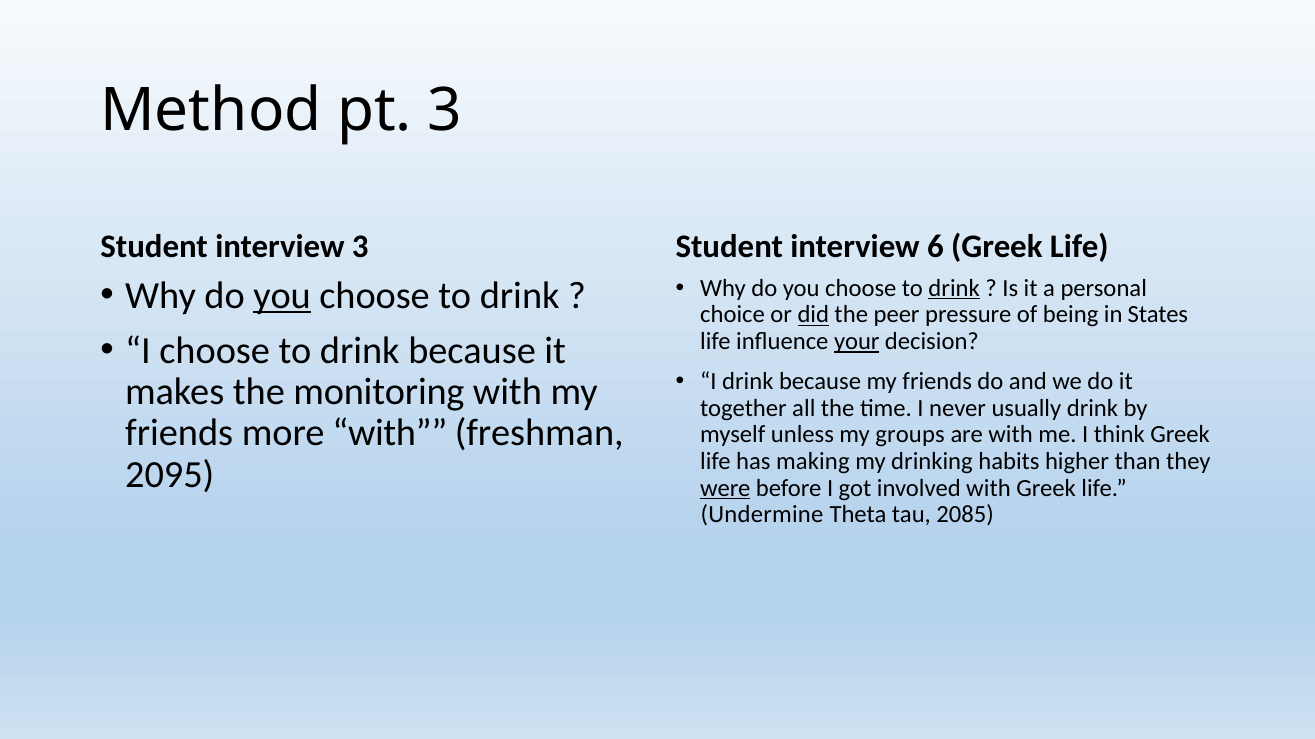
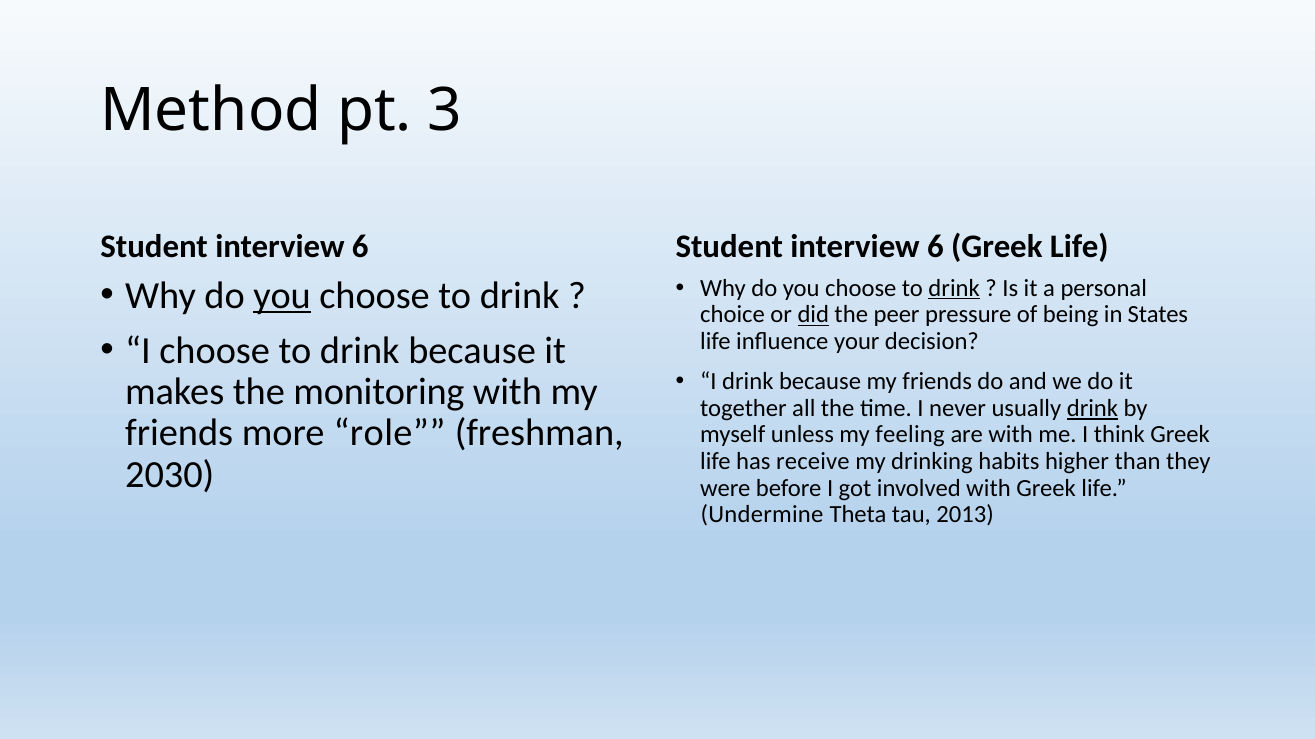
3: 3 -> 6 (360, 247)
your underline: present -> none (857, 342)
drink underline: none -> present (1092, 409)
more with: with -> role (389, 434)
groups: groups -> feeling (910, 435)
making: making -> receive (813, 462)
2095: 2095 -> 2030 (170, 475)
were underline: present -> none (725, 488)
2085: 2085 -> 2013 (965, 515)
